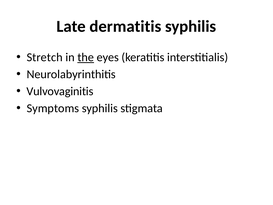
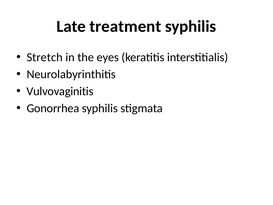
dermatitis: dermatitis -> treatment (125, 26)
the underline: present -> none (86, 57)
Symptoms: Symptoms -> Gonorrhea (53, 108)
